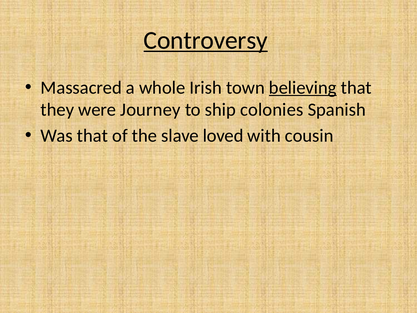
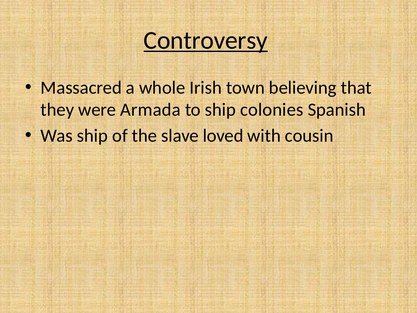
believing underline: present -> none (303, 87)
Journey: Journey -> Armada (150, 110)
Was that: that -> ship (92, 136)
